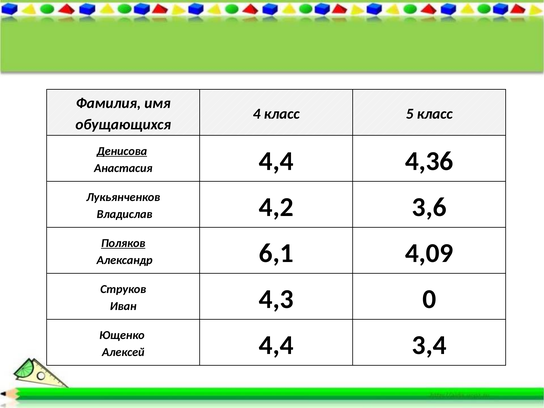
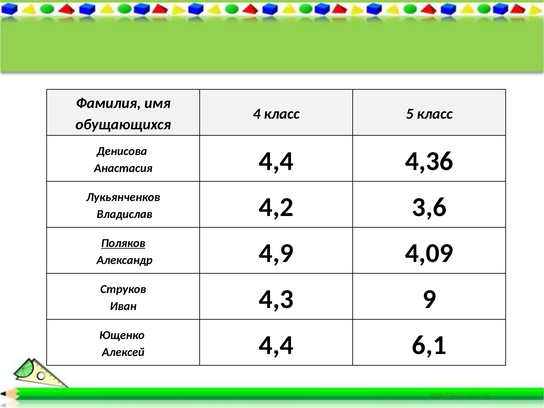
Денисова underline: present -> none (122, 151)
6,1: 6,1 -> 4,9 (276, 253)
0: 0 -> 9 (429, 299)
3,4: 3,4 -> 6,1 (429, 345)
